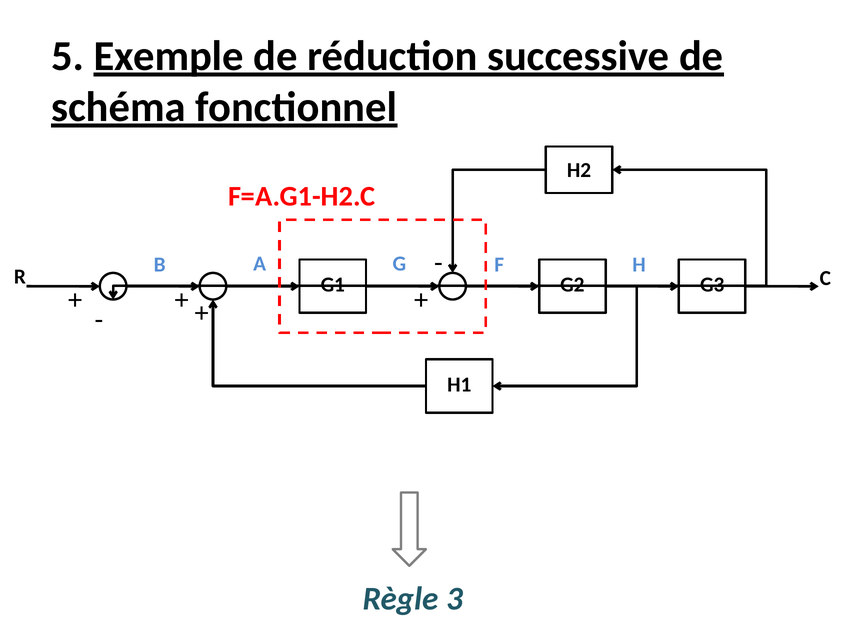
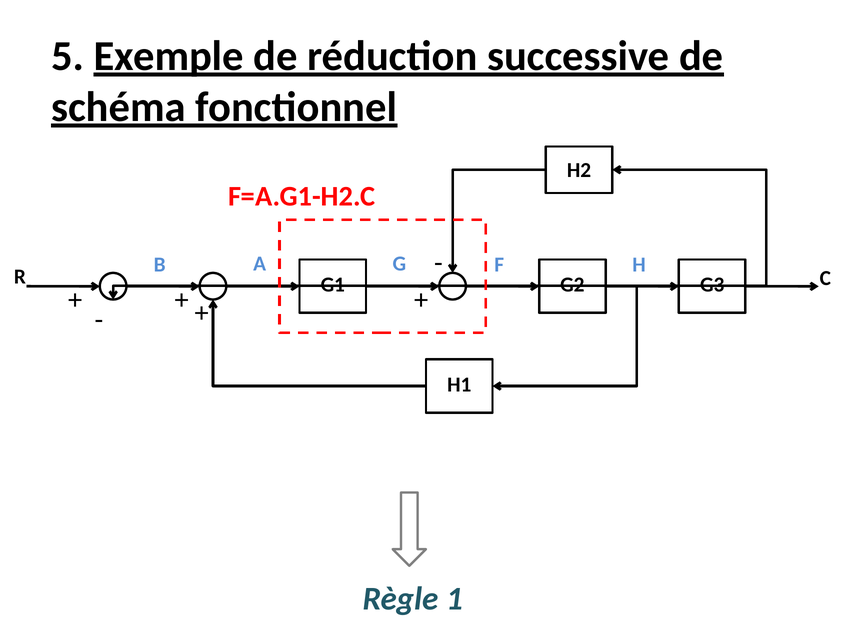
3: 3 -> 1 (454, 599)
